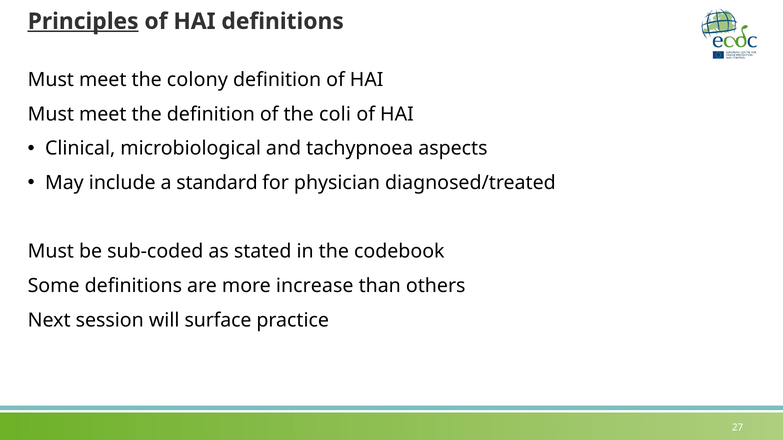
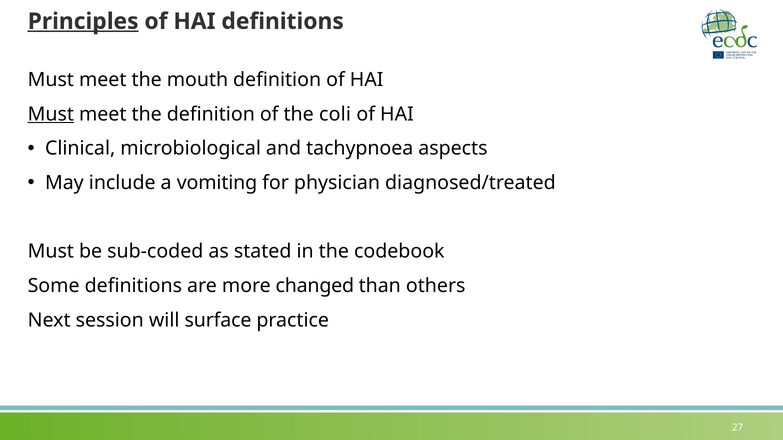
colony: colony -> mouth (197, 80)
Must underline: none -> present (51, 114)
standard: standard -> vomiting (217, 183)
increase: increase -> changed (315, 286)
